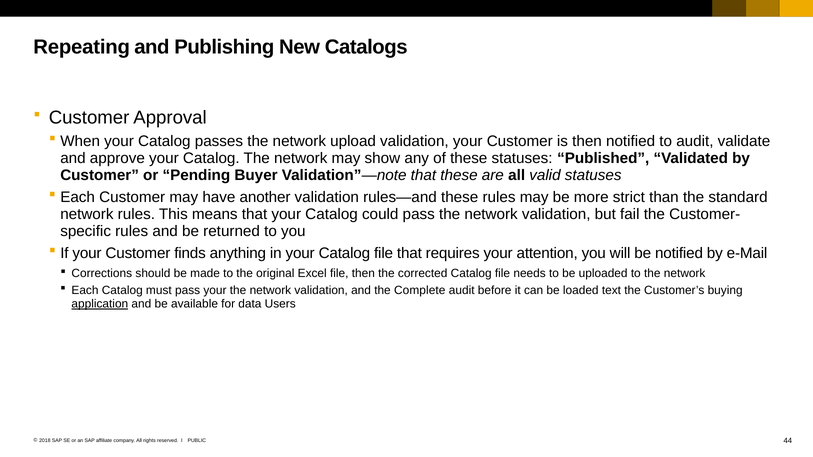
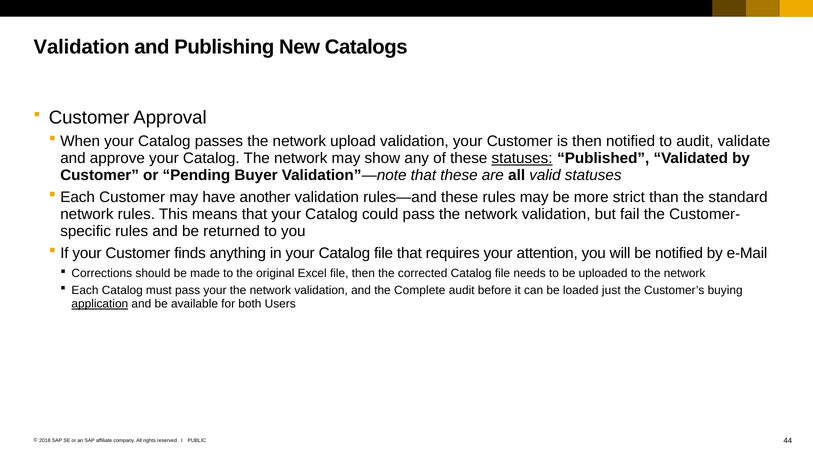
Repeating: Repeating -> Validation (82, 47)
statuses underline: none -> present (522, 158)
text: text -> just (611, 291)
data: data -> both (250, 304)
